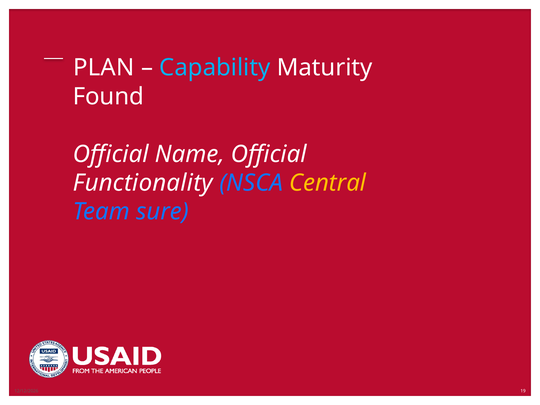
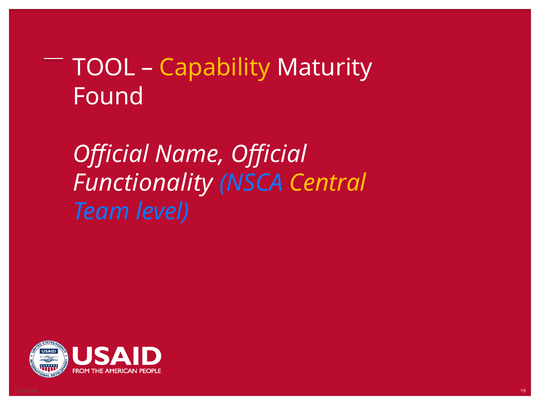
PLAN: PLAN -> TOOL (104, 68)
Capability colour: light blue -> yellow (215, 68)
sure: sure -> level (163, 212)
